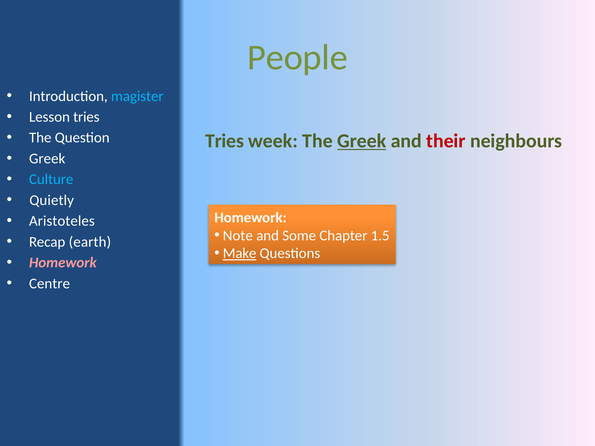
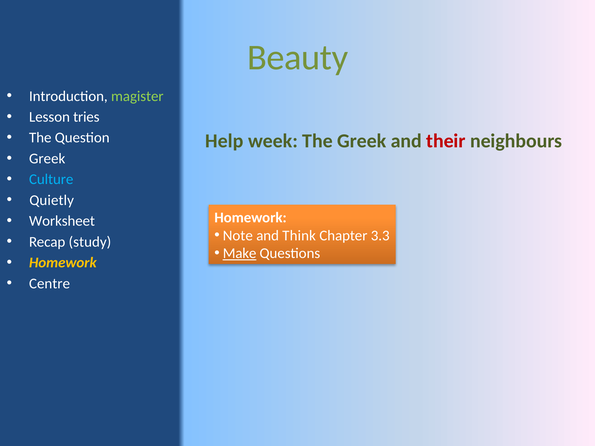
People: People -> Beauty (298, 58)
magister colour: light blue -> light green (137, 96)
Tries: Tries -> Help (224, 141)
Greek underline: present -> none (362, 141)
Aristoteles: Aristoteles -> Worksheet (62, 221)
Some: Some -> Think (299, 236)
1.5: 1.5 -> 3.3 (380, 236)
earth: earth -> study (90, 242)
Homework colour: pink -> yellow (63, 263)
